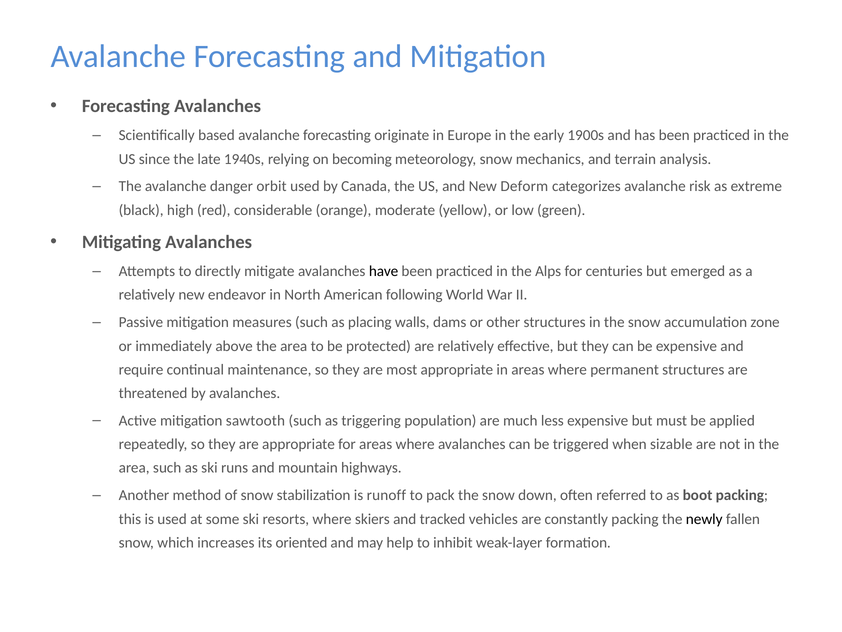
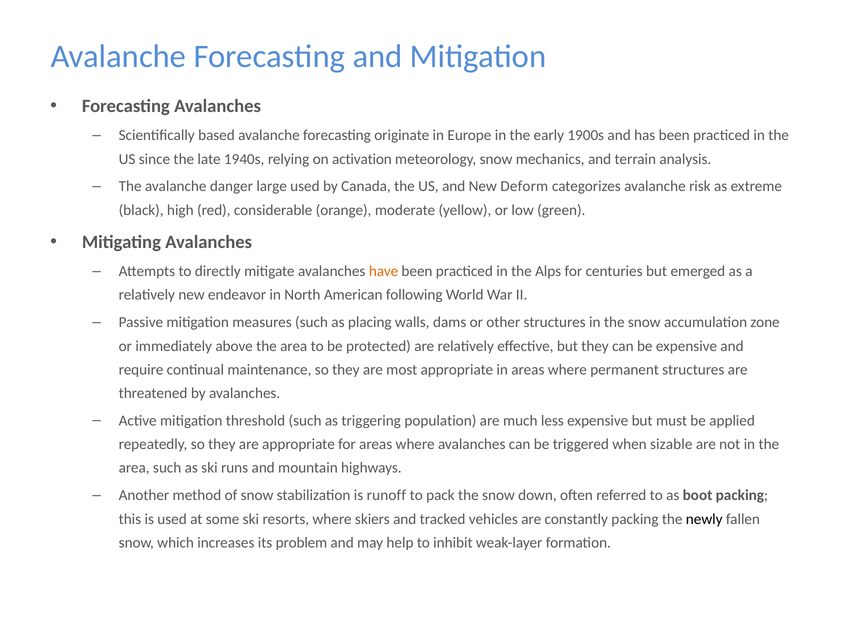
becoming: becoming -> activation (362, 159)
orbit: orbit -> large (272, 186)
have colour: black -> orange (384, 271)
sawtooth: sawtooth -> threshold (255, 420)
oriented: oriented -> problem (301, 542)
